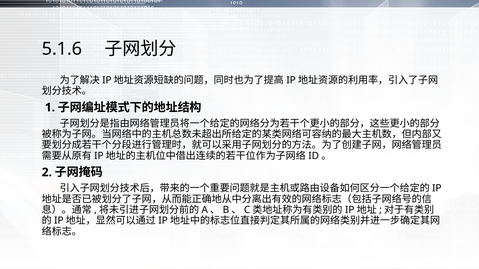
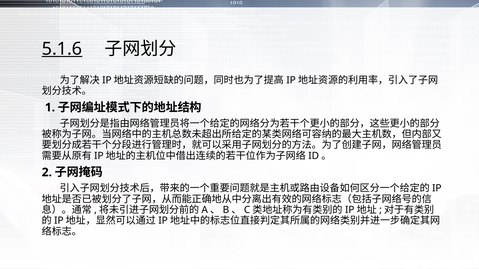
5.1.6 underline: none -> present (62, 49)
